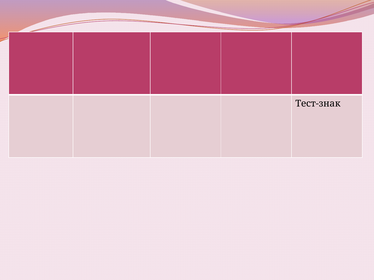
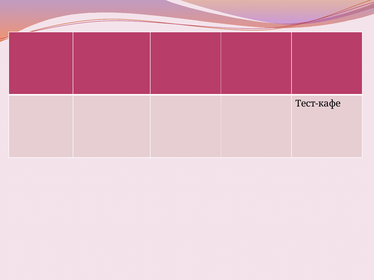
Тест-знак: Тест-знак -> Тест-кафе (318, 104)
